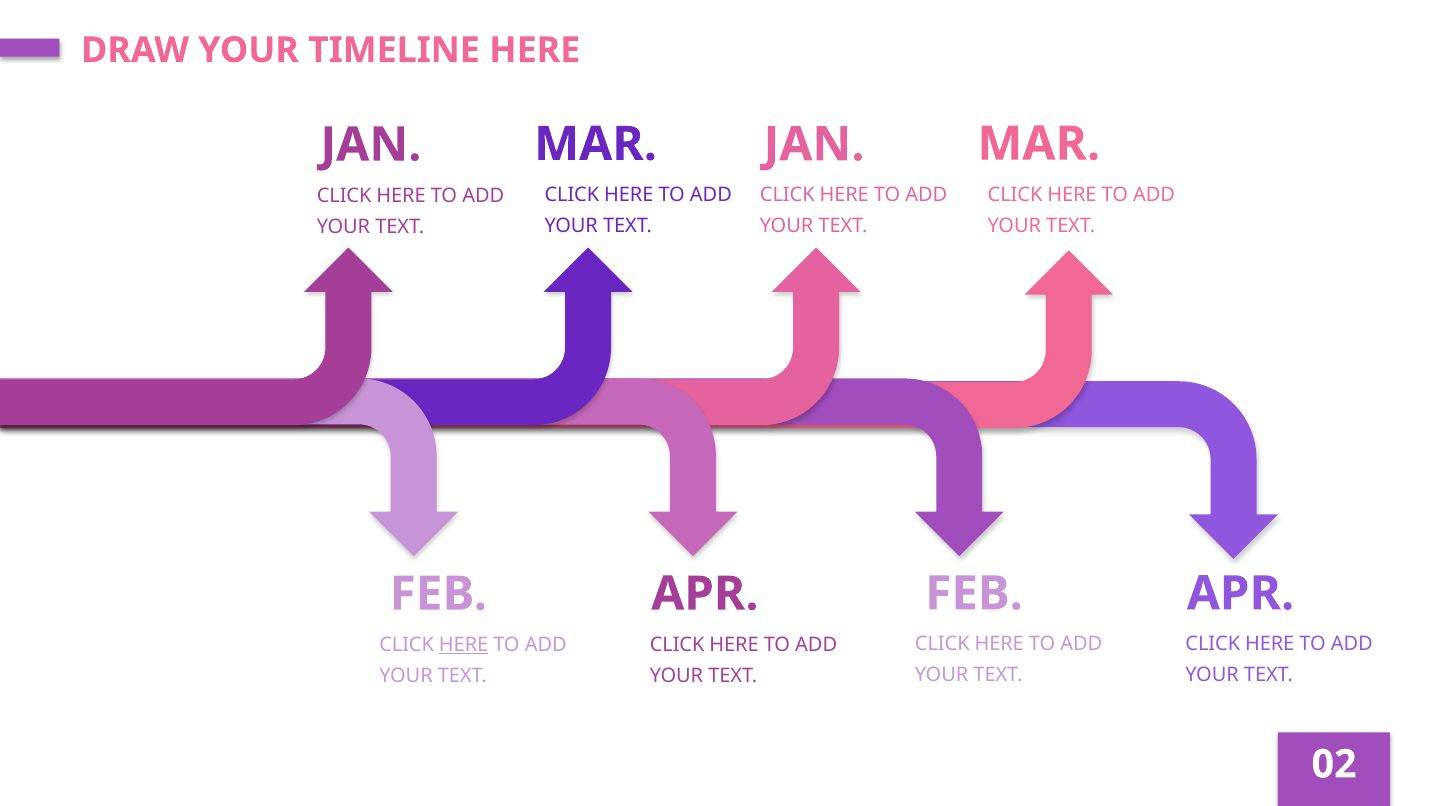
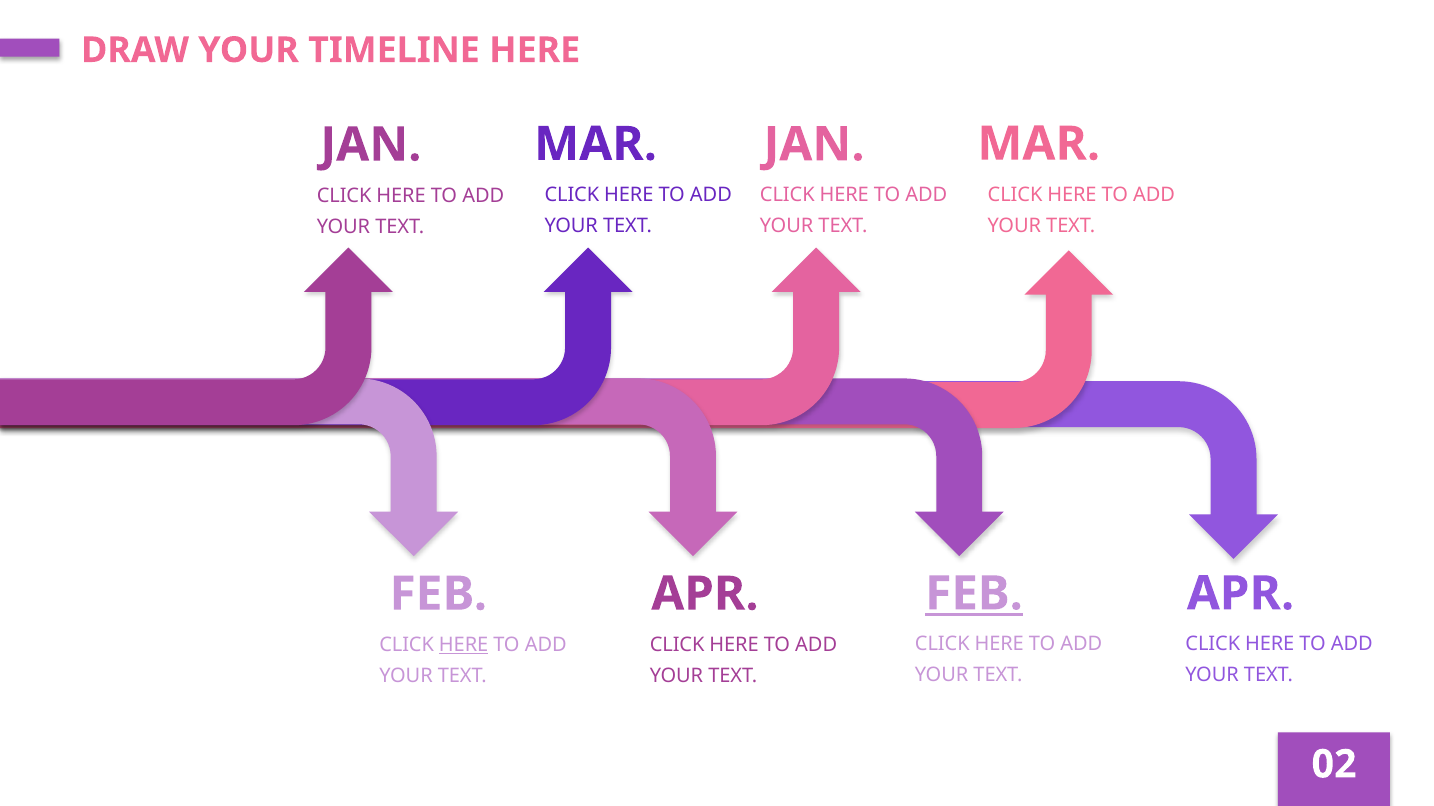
FEB underline: none -> present (974, 594)
